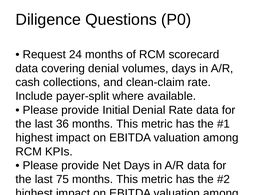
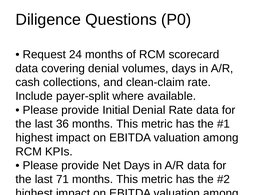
75: 75 -> 71 (62, 179)
